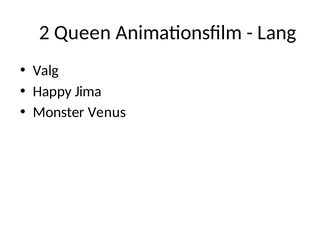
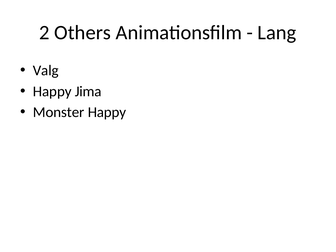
Queen: Queen -> Others (83, 33)
Monster Venus: Venus -> Happy (107, 112)
